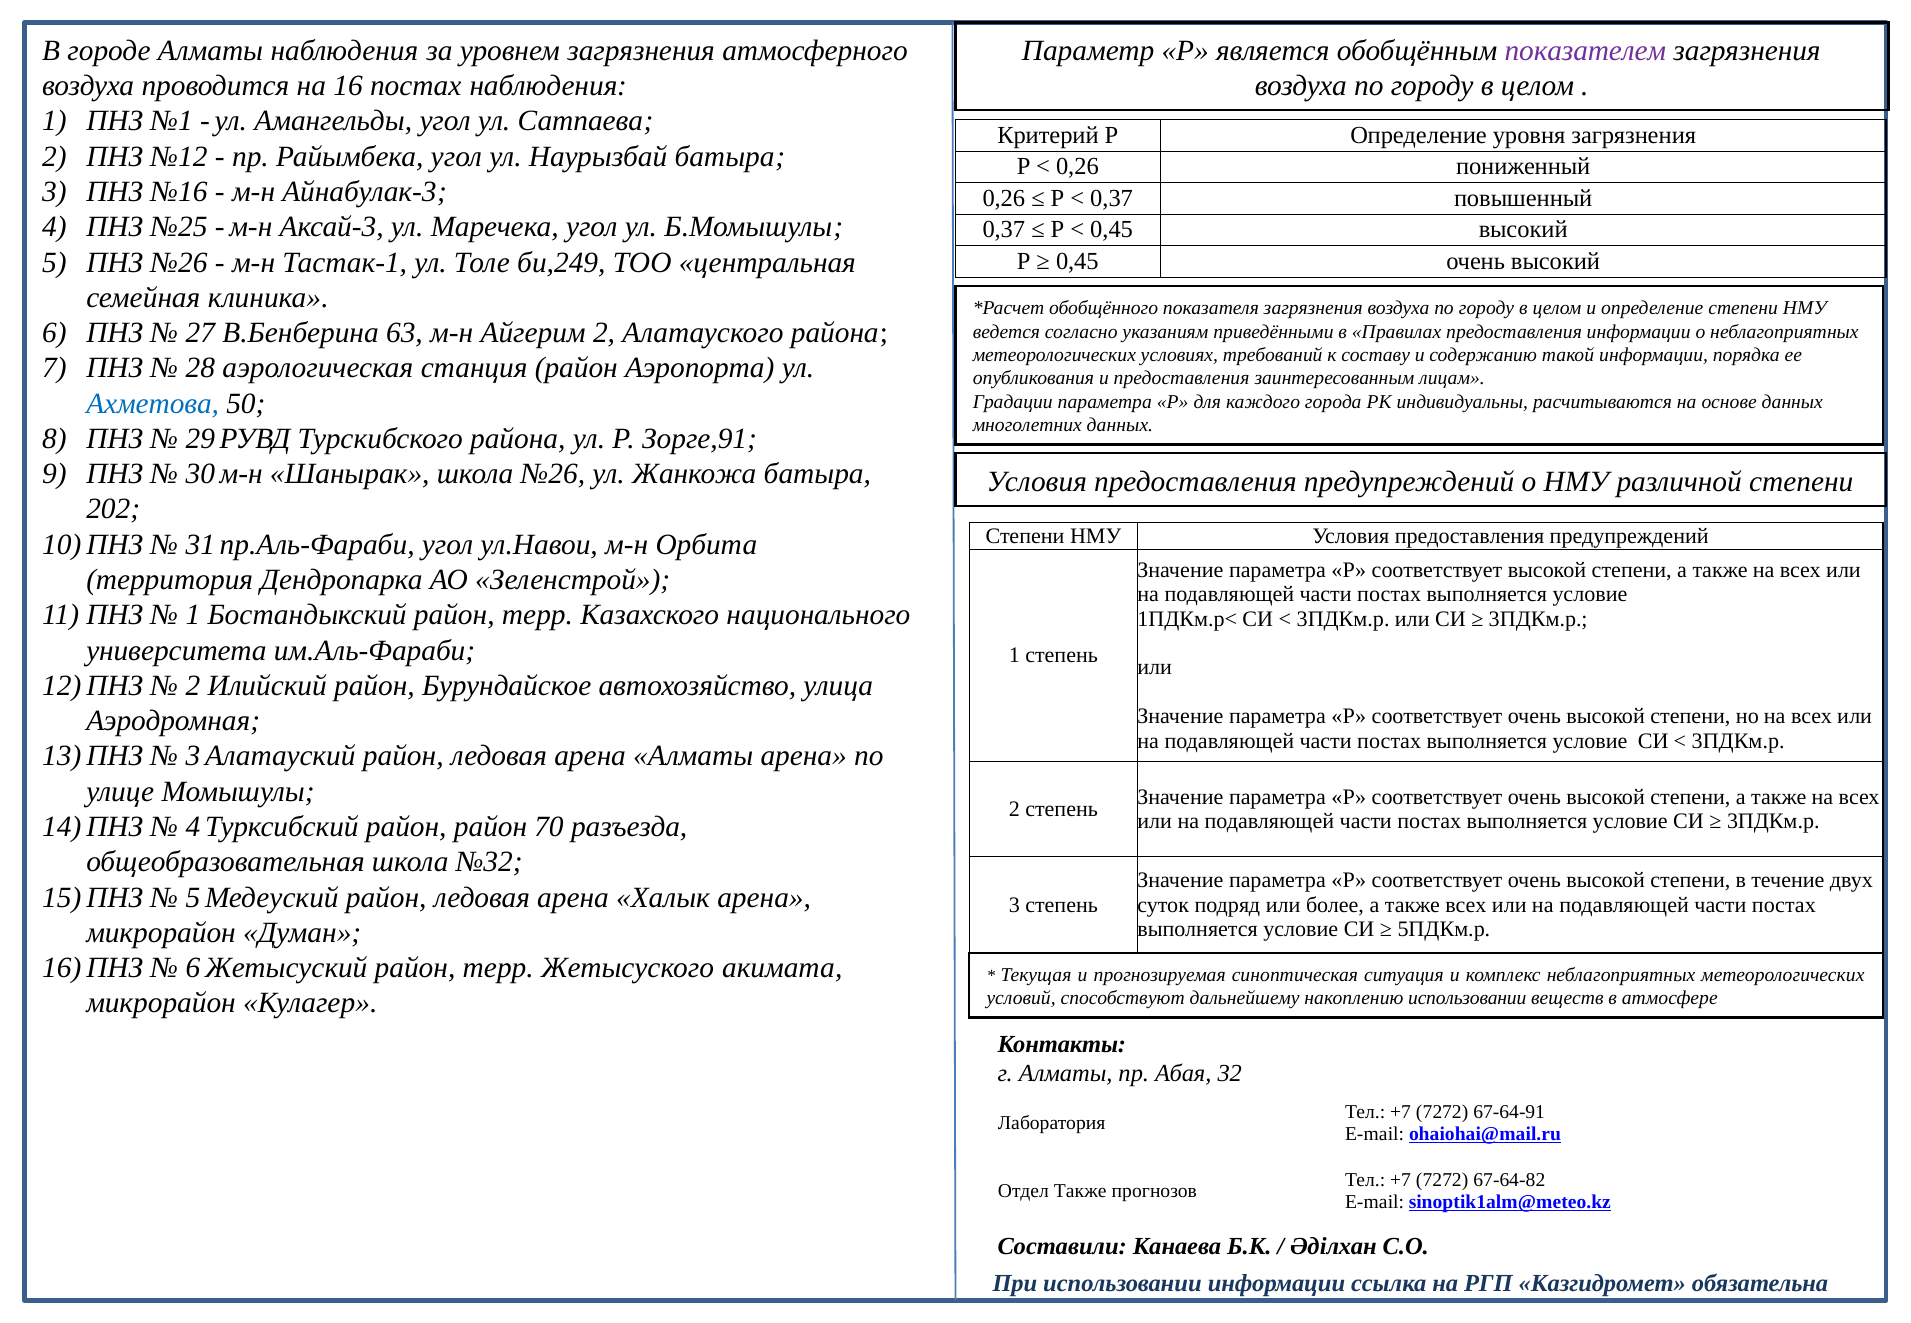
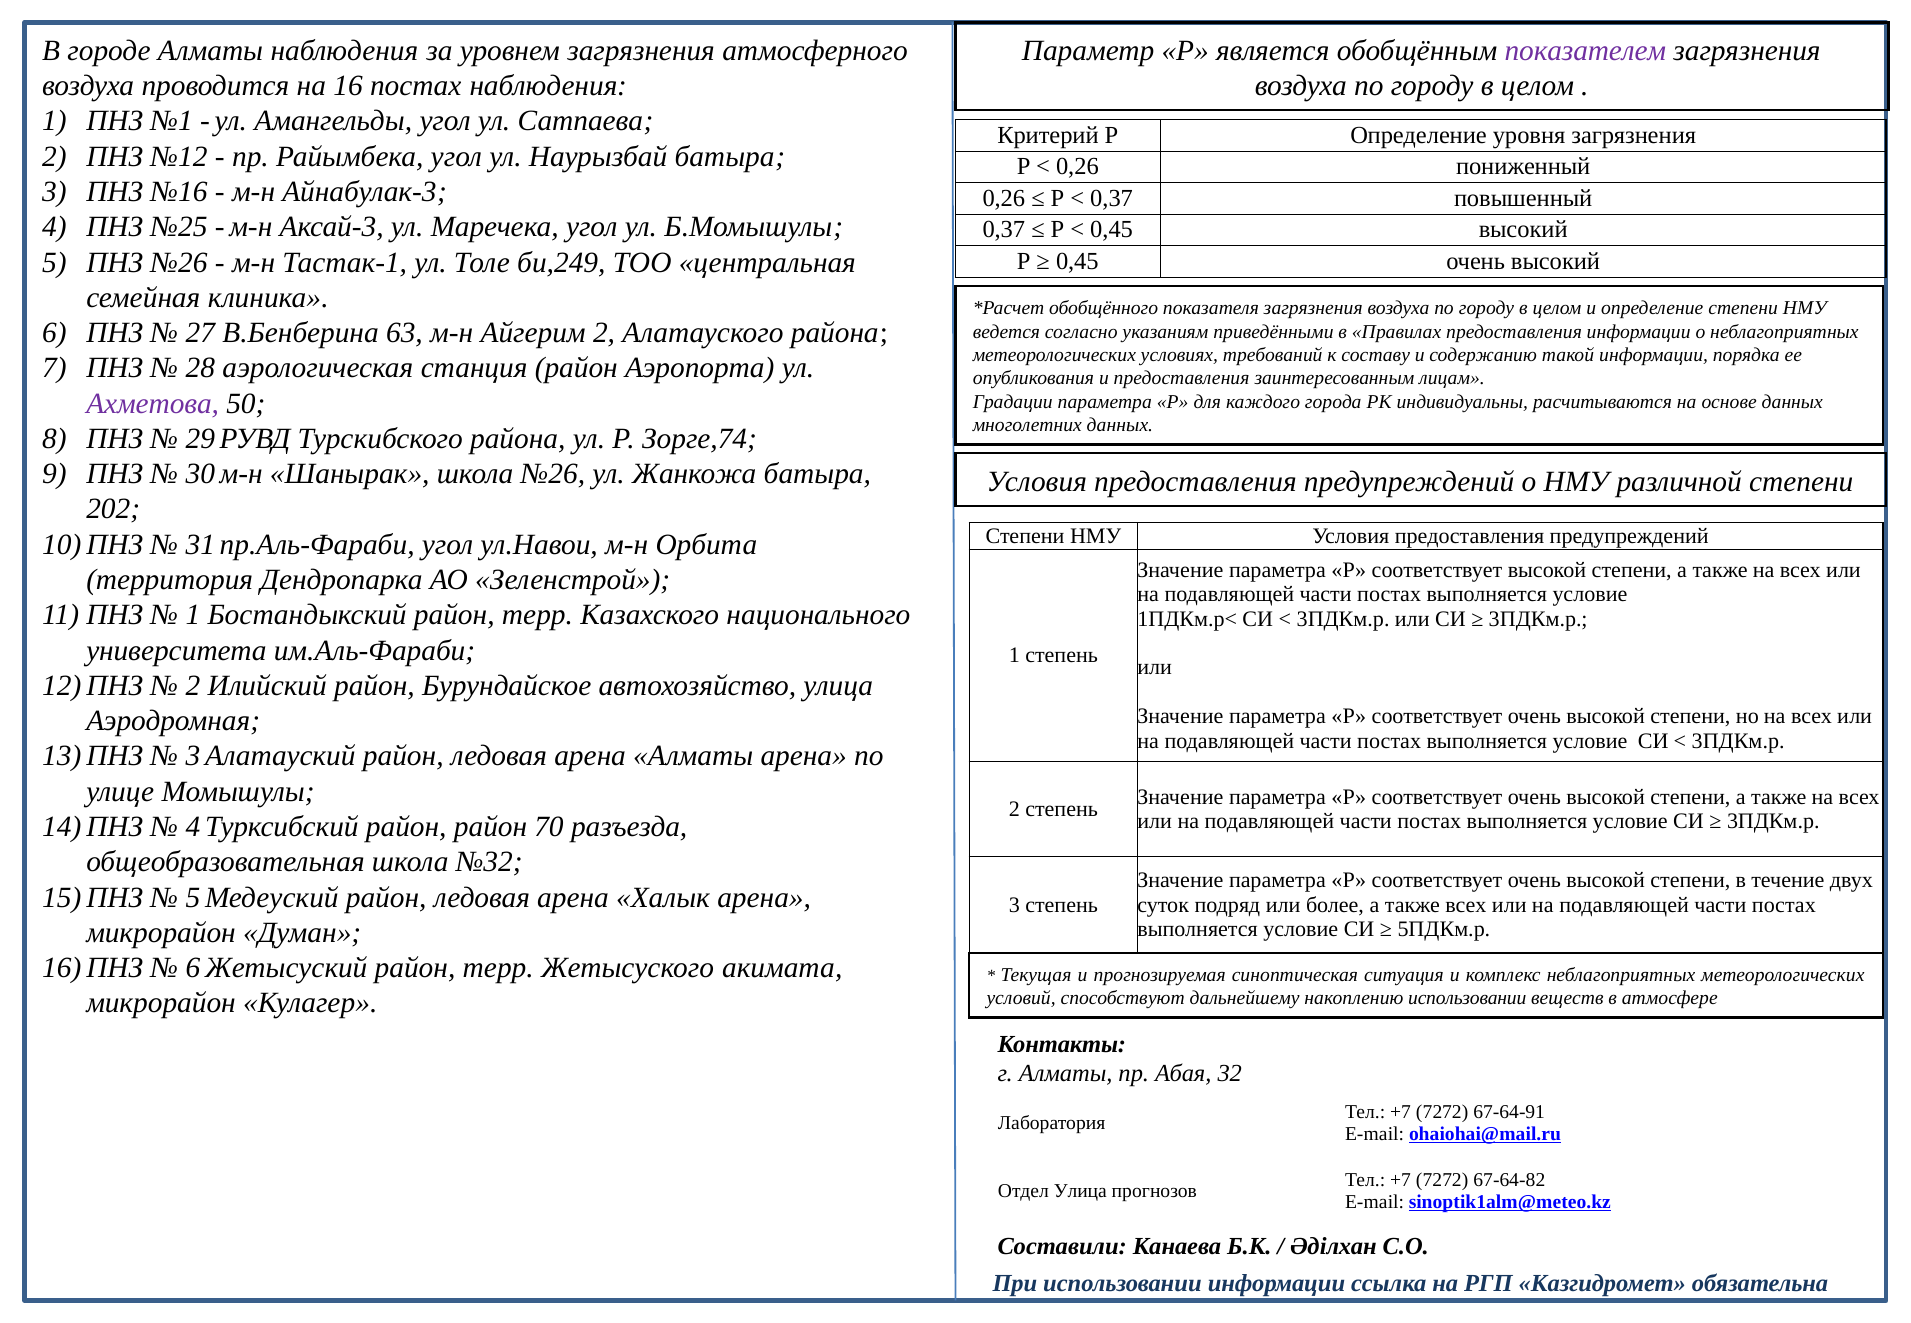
Ахметова colour: blue -> purple (153, 403)
Зорге,91: Зорге,91 -> Зорге,74 (700, 439)
Отдел Также: Также -> Улица (1080, 1191)
